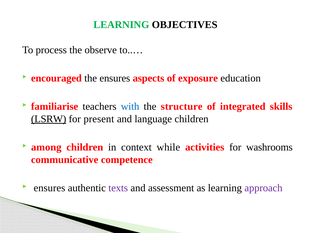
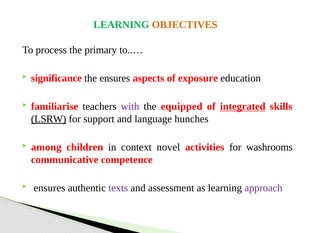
OBJECTIVES colour: black -> orange (185, 25)
observe: observe -> primary (101, 50)
encouraged: encouraged -> significance (56, 78)
with colour: blue -> purple (130, 107)
structure: structure -> equipped (182, 107)
integrated underline: none -> present (243, 107)
present: present -> support (99, 119)
language children: children -> hunches (192, 119)
while: while -> novel (168, 147)
